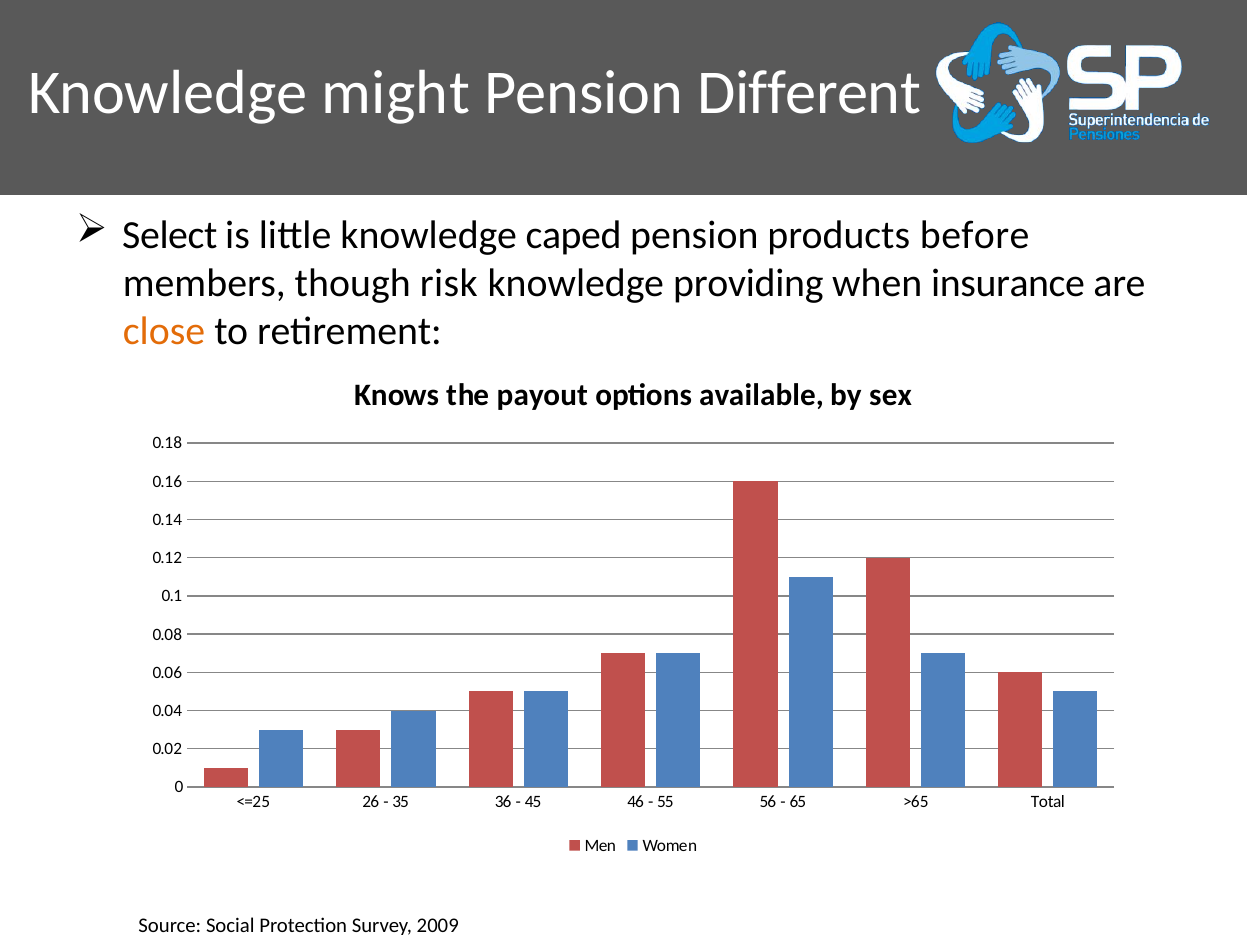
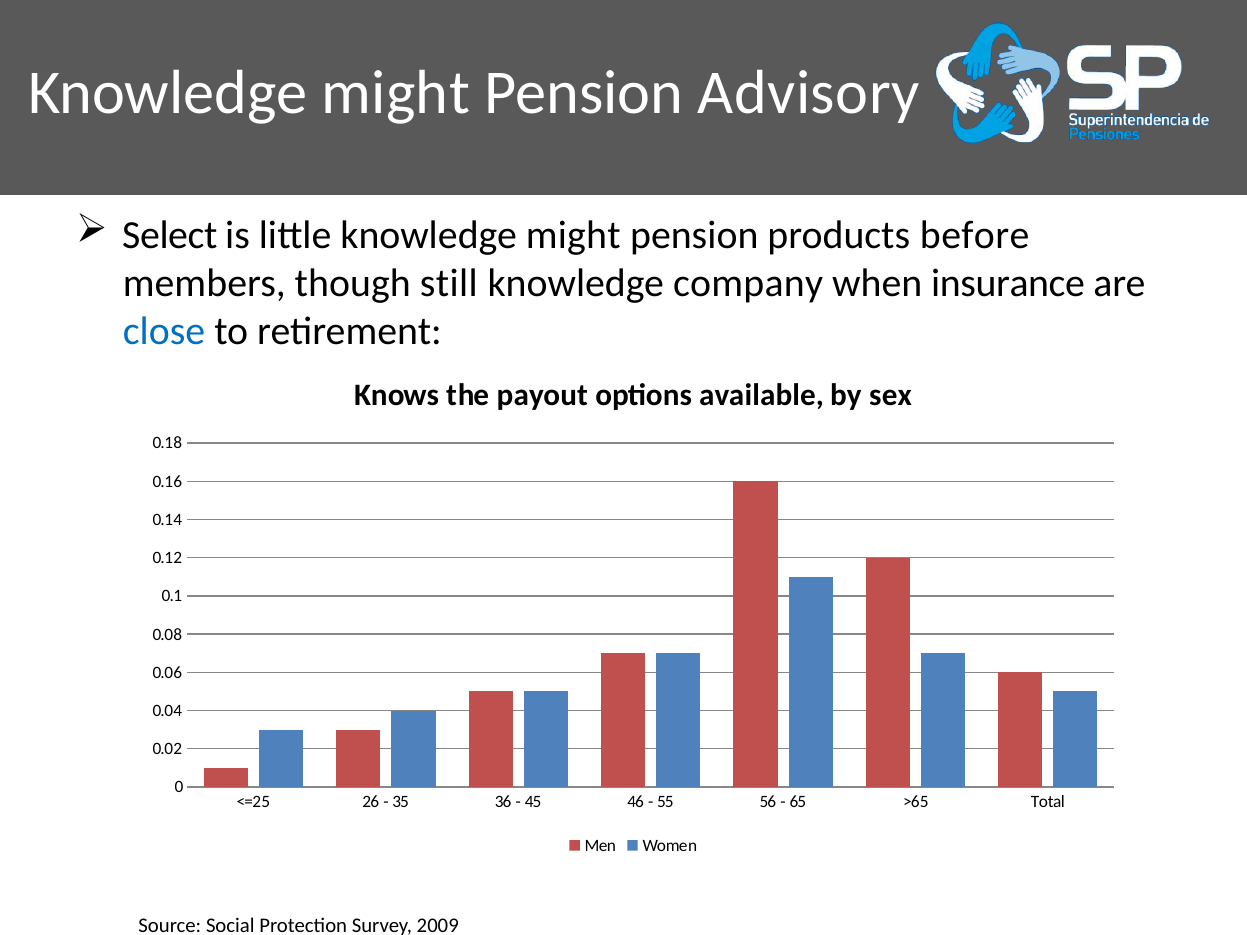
Different: Different -> Advisory (809, 93)
little knowledge caped: caped -> might (573, 236)
risk: risk -> still (449, 283)
providing: providing -> company (748, 283)
close colour: orange -> blue (164, 331)
